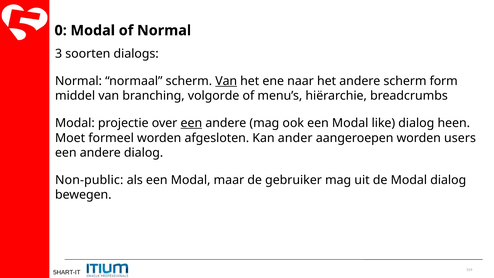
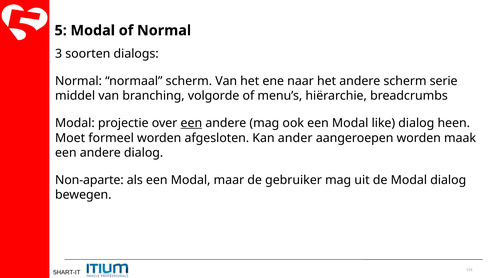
0: 0 -> 5 (61, 30)
Van underline: present -> none (226, 81)
form: form -> serie (444, 81)
users: users -> maak (460, 138)
Non-public: Non-public -> Non-aparte (89, 180)
